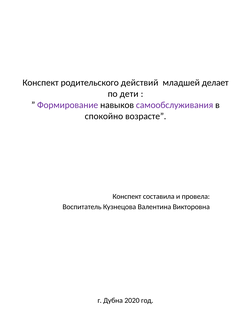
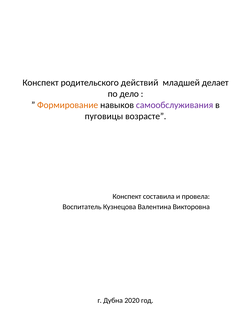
дети: дети -> дело (129, 94)
Формирование colour: purple -> orange (68, 105)
спокойно: спокойно -> пуговицы (104, 116)
